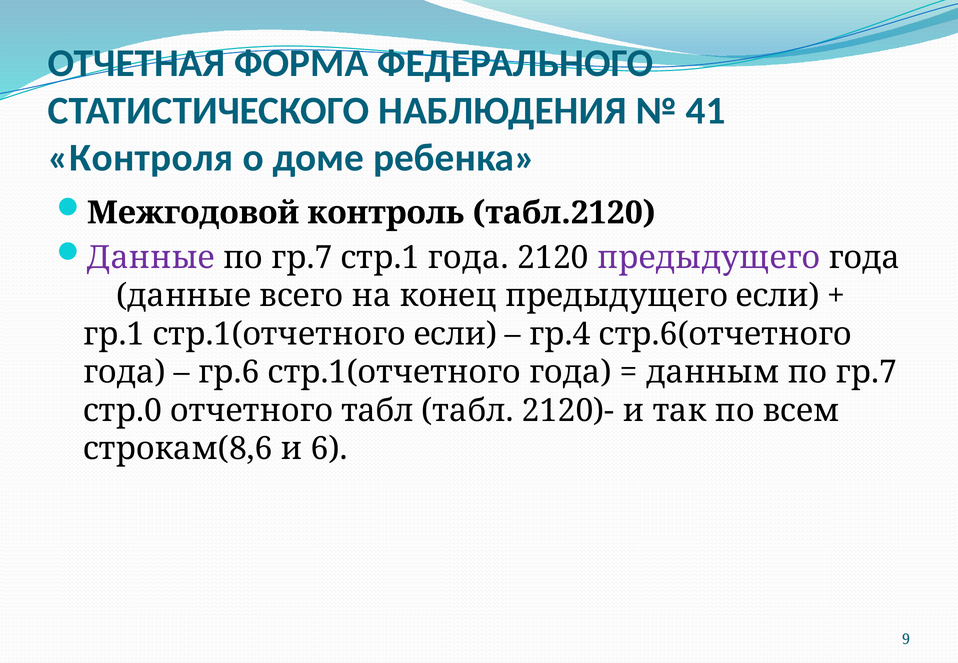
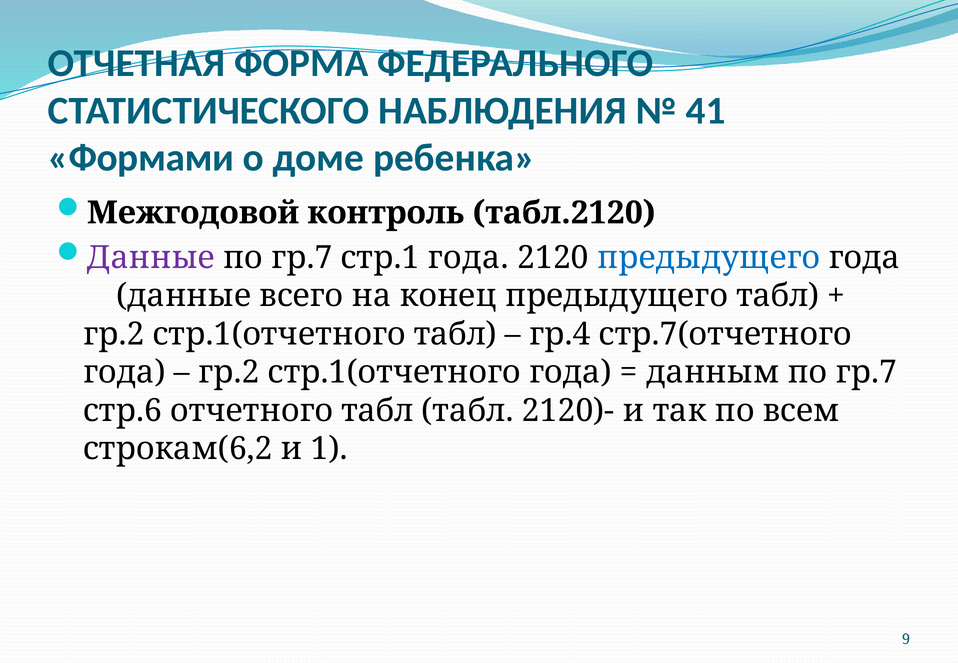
Контроля: Контроля -> Формами (141, 158)
предыдущего colour: purple -> blue (709, 258)
предыдущего если: если -> табл (778, 296)
гр.1: гр.1 -> гр.2 (114, 334)
стр.1(отчетного если: если -> табл (455, 334)
стр.6(отчетного: стр.6(отчетного -> стр.7(отчетного (725, 334)
гр.6: гр.6 -> гр.2 (229, 372)
стр.0: стр.0 -> стр.6 (123, 411)
строкам(8,6: строкам(8,6 -> строкам(6,2 (178, 449)
6: 6 -> 1 (329, 449)
